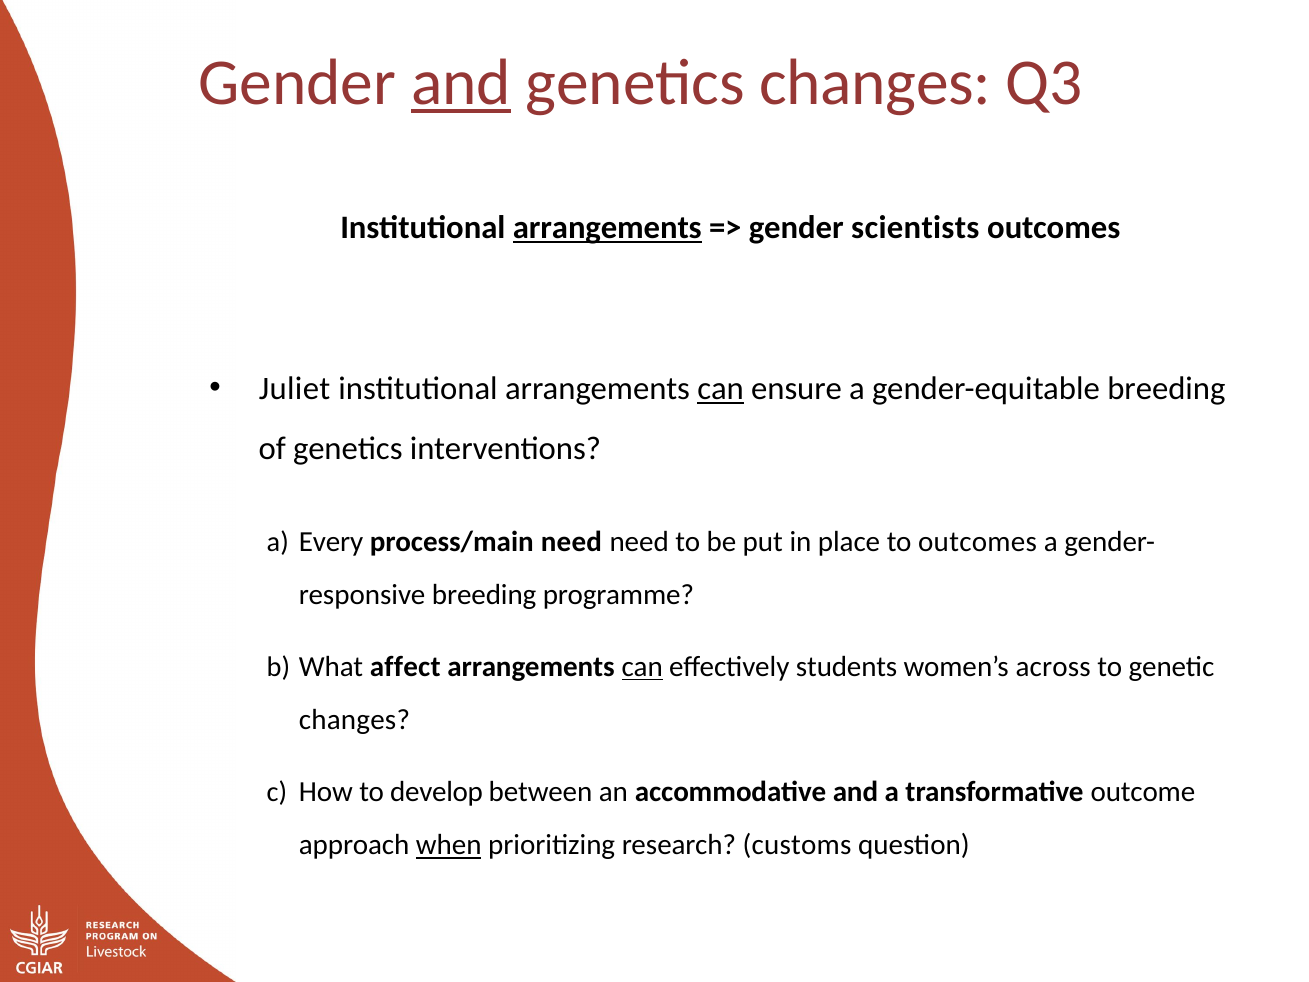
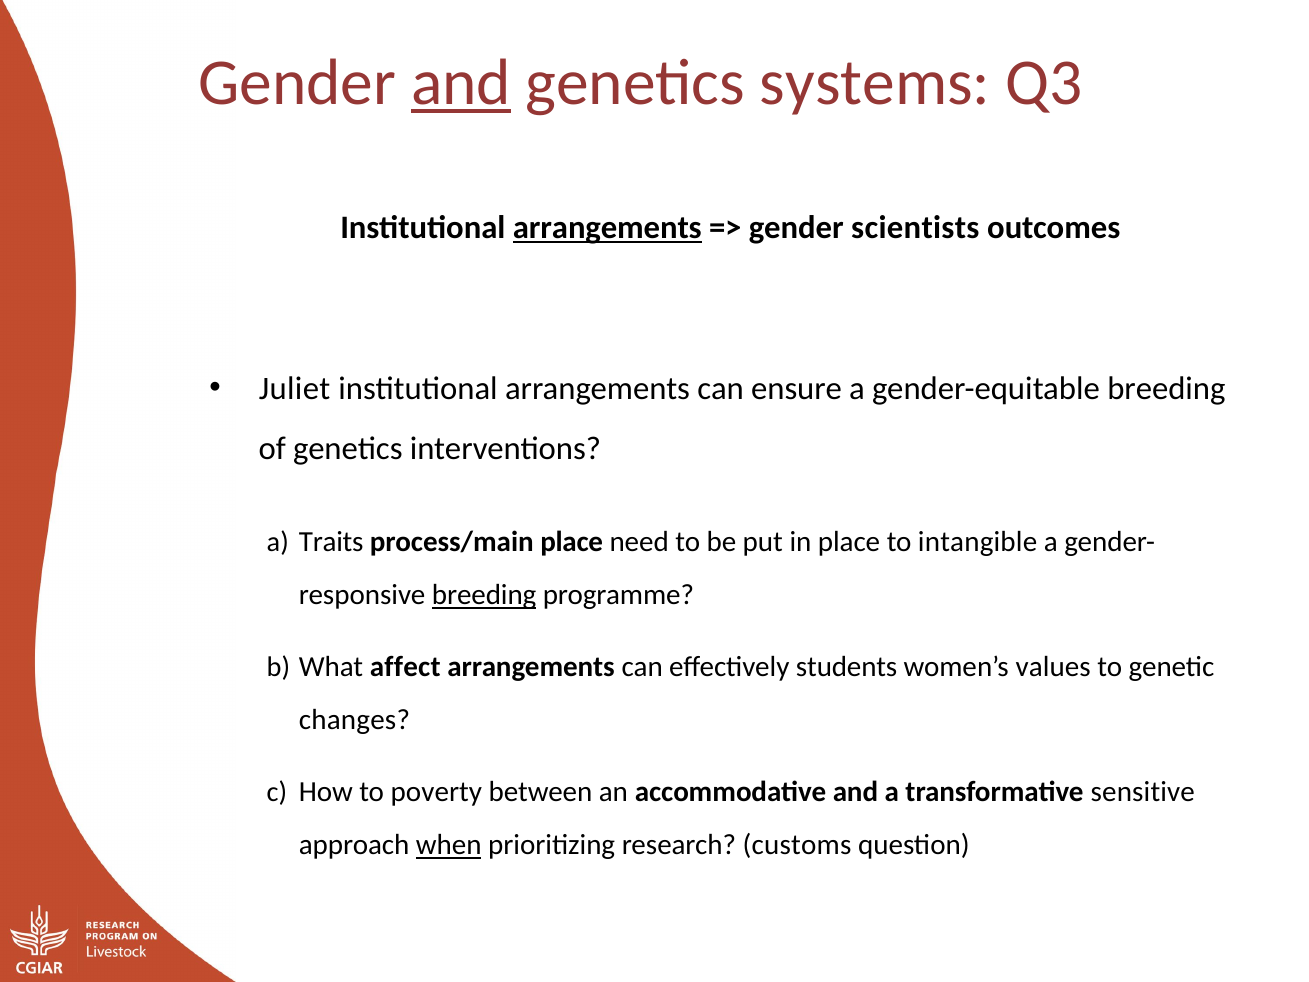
genetics changes: changes -> systems (875, 83)
can underline: present -> none (721, 389)
Every: Every -> Traits (331, 542)
process/main need: need -> place (572, 542)
to outcomes: outcomes -> intangible (978, 542)
breeding underline: none -> present (484, 595)
can underline: present -> none (642, 667)
across: across -> values (1053, 667)
develop: develop -> poverty (436, 792)
outcome: outcome -> sensitive (1143, 792)
